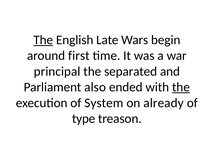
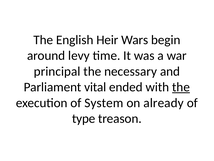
The underline: present -> none (43, 40)
Late: Late -> Heir (107, 40)
first: first -> levy (79, 55)
separated: separated -> necessary (131, 71)
also: also -> vital (95, 87)
